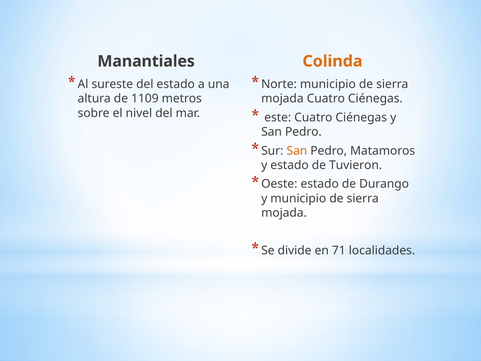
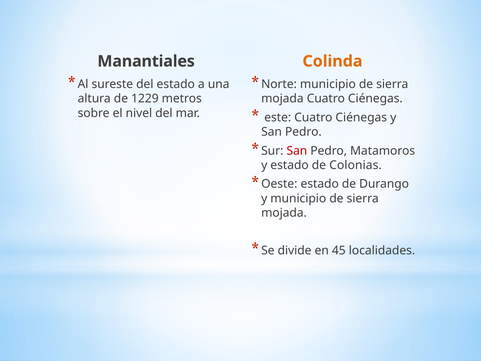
1109: 1109 -> 1229 (145, 99)
San colour: orange -> red (297, 151)
Tuvieron: Tuvieron -> Colonias (356, 165)
71: 71 -> 45 (339, 250)
